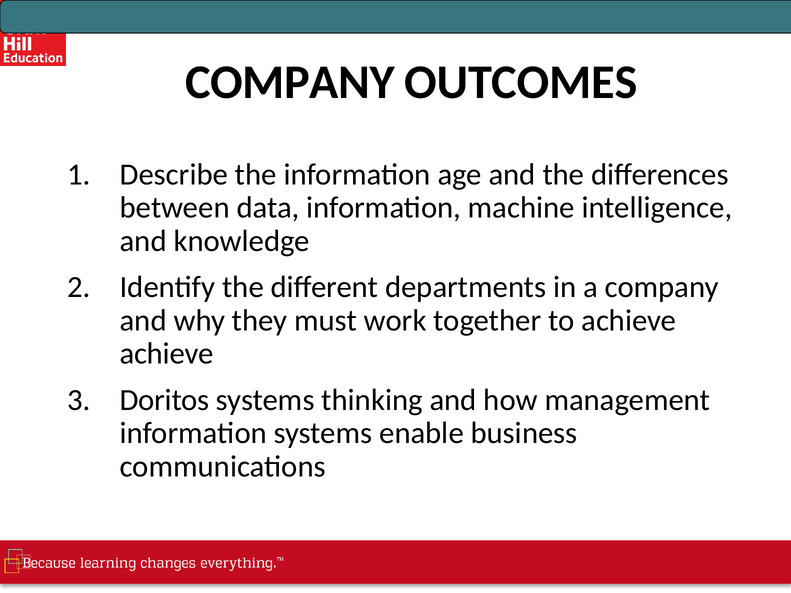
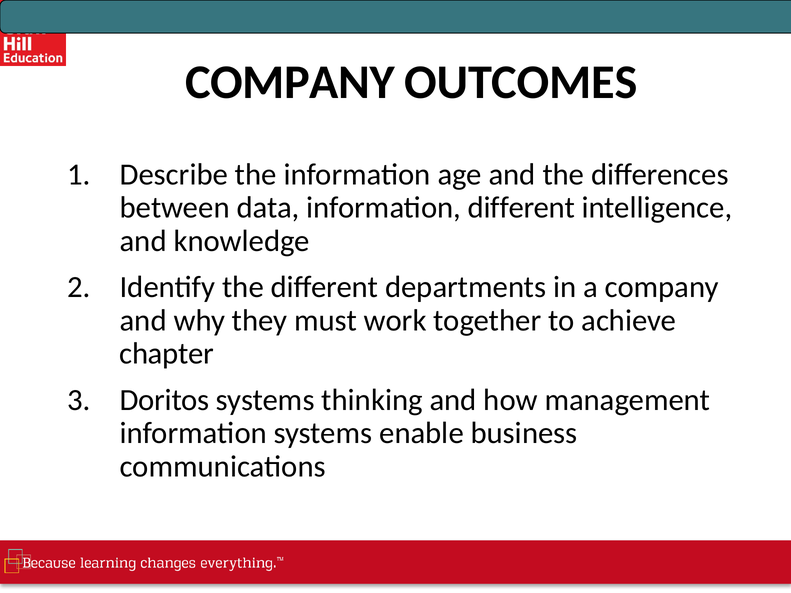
information machine: machine -> different (521, 208)
achieve: achieve -> chapter (167, 354)
